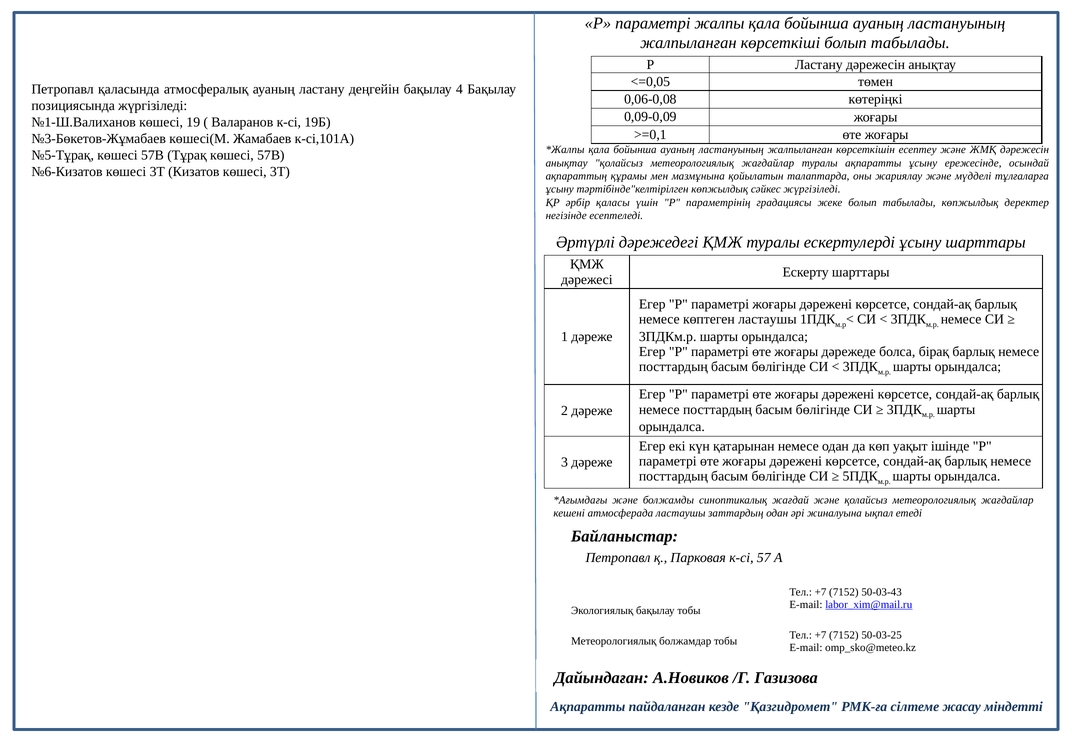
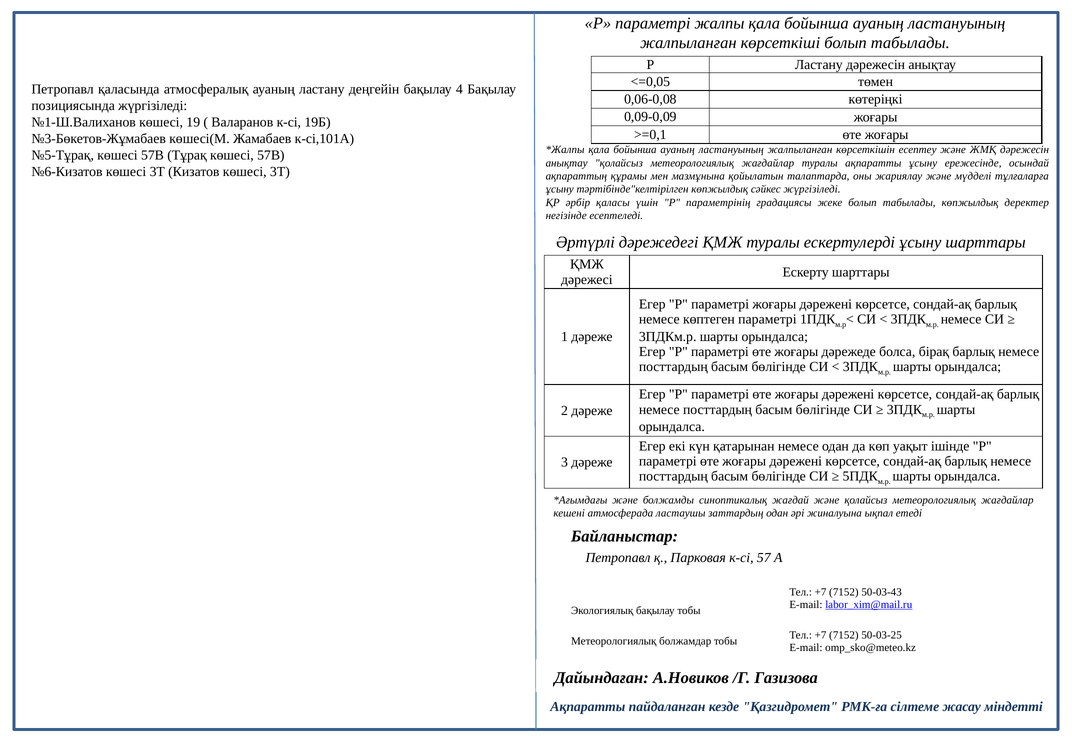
көптеген ластаушы: ластаушы -> параметрі (767, 319)
